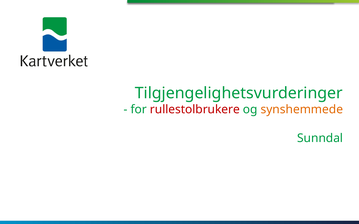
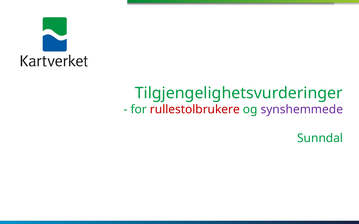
synshemmede colour: orange -> purple (302, 110)
